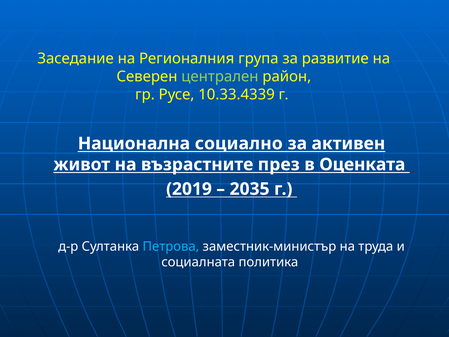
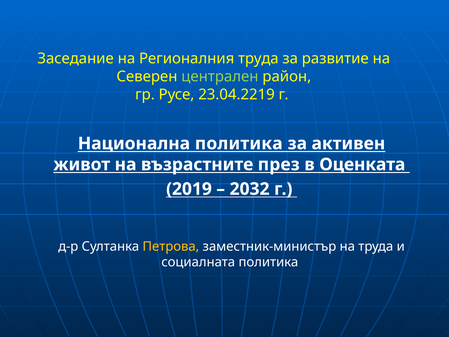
Регионалния група: група -> труда (258, 59)
10.33.4339: 10.33.4339 -> 23.04.2219 (237, 95)
Национална социално: социално -> политика (239, 143)
2035: 2035 -> 2032 (250, 189)
Петрова colour: light blue -> yellow (171, 246)
